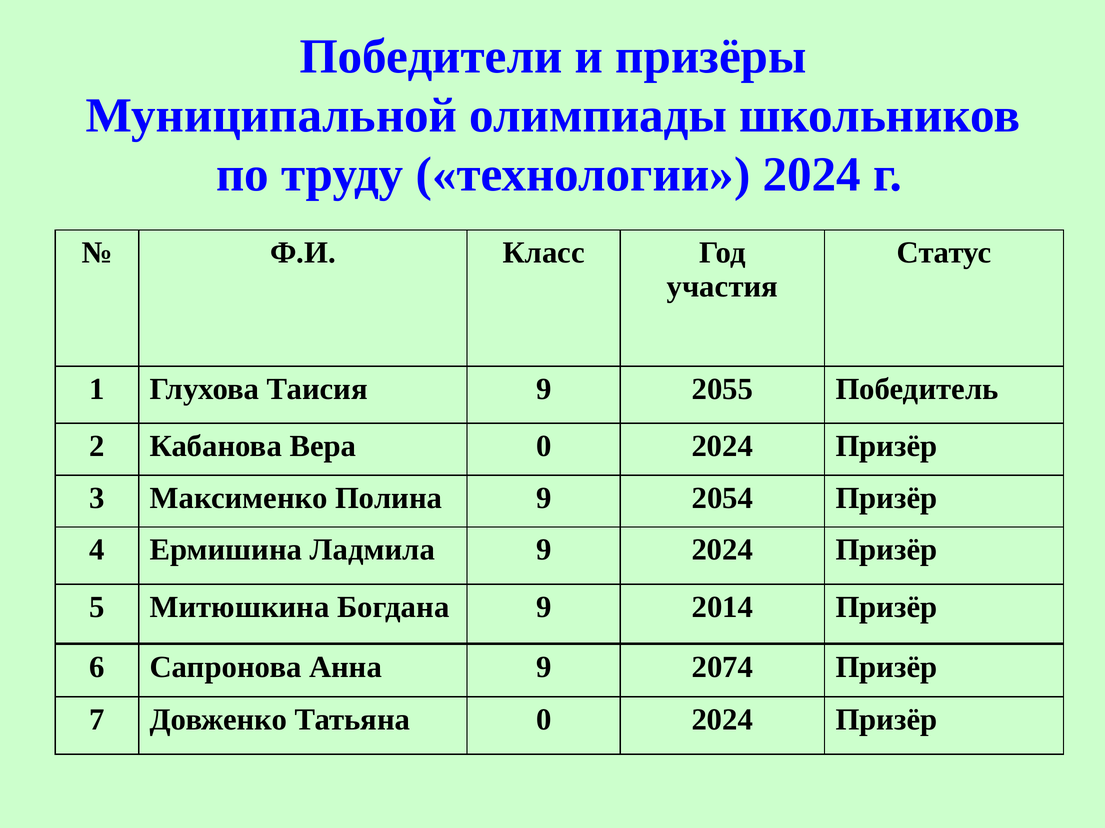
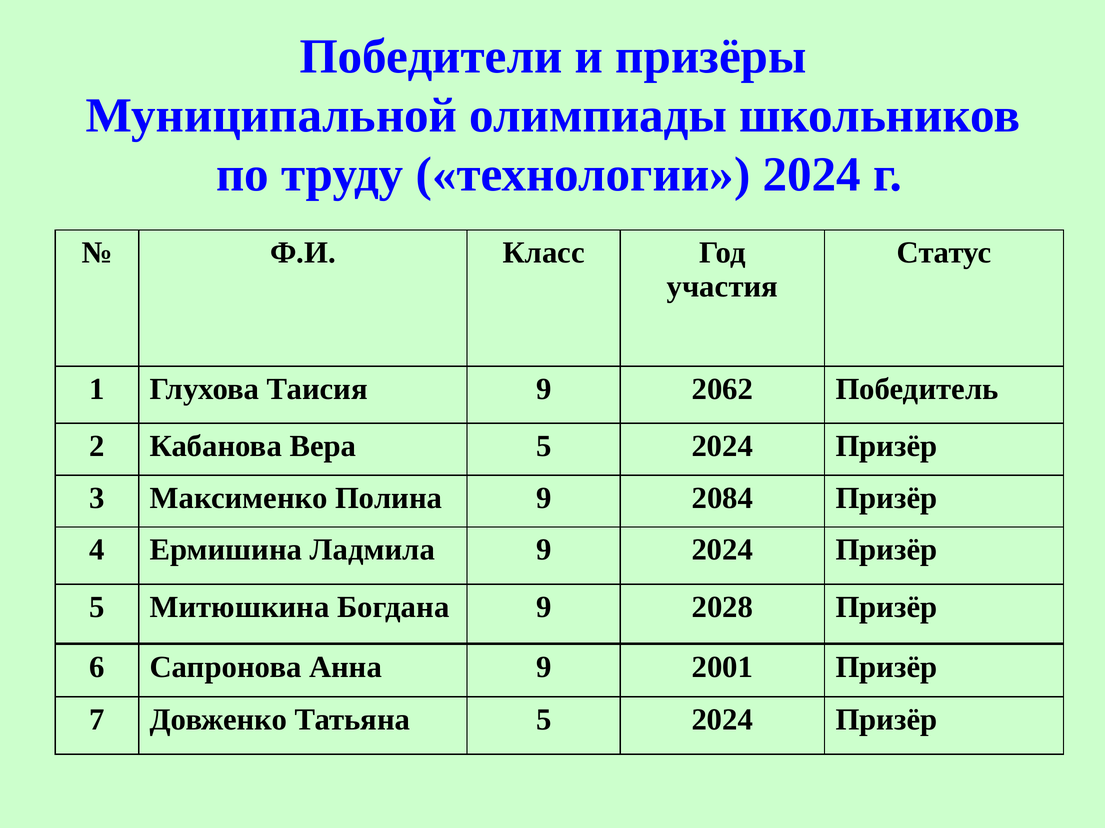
2055: 2055 -> 2062 (722, 389)
Вера 0: 0 -> 5 (544, 447)
2054: 2054 -> 2084 (722, 498)
2014: 2014 -> 2028 (722, 608)
2074: 2074 -> 2001 (722, 668)
Татьяна 0: 0 -> 5 (544, 720)
